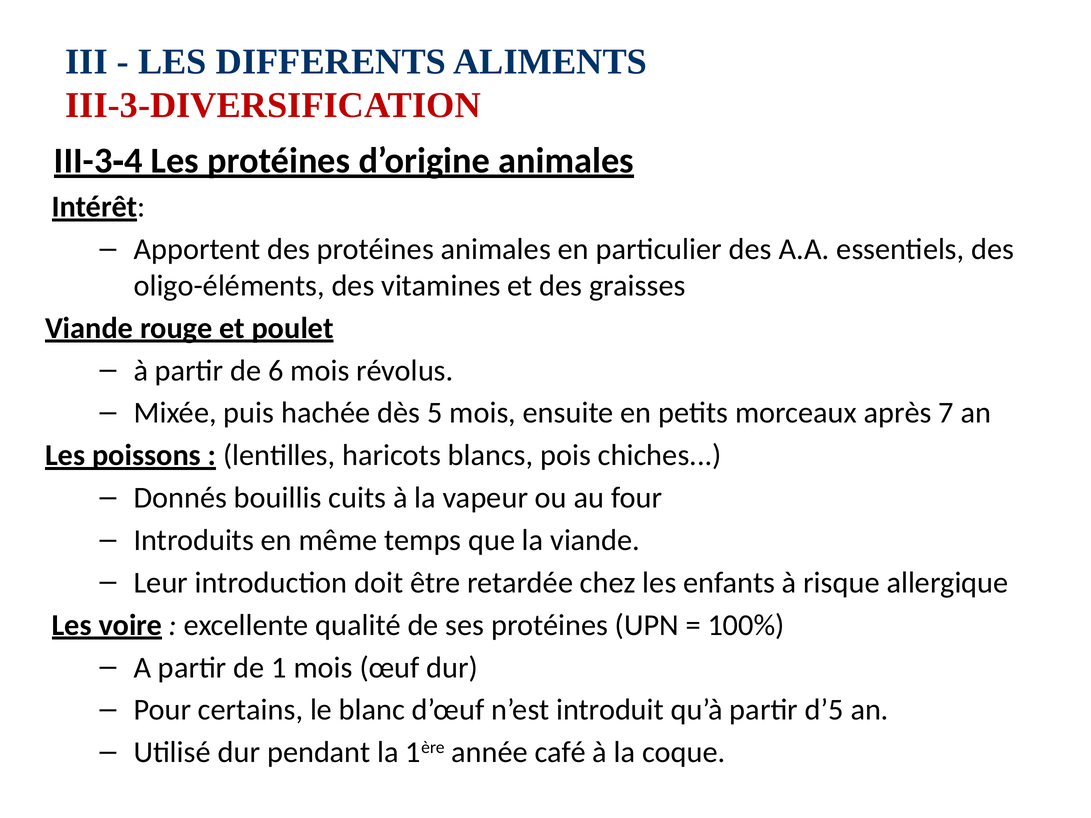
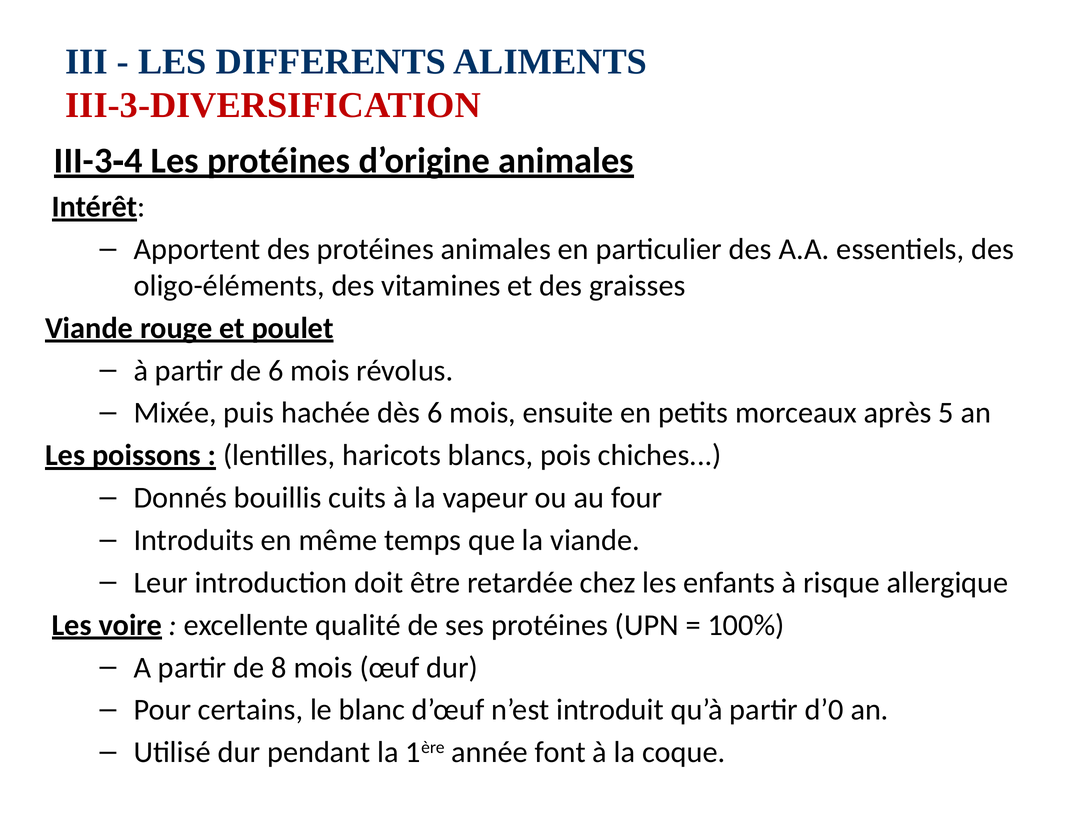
dès 5: 5 -> 6 (435, 413)
7: 7 -> 5 (946, 413)
1: 1 -> 8 (279, 668)
d’5: d’5 -> d’0 (824, 710)
café: café -> font (560, 753)
